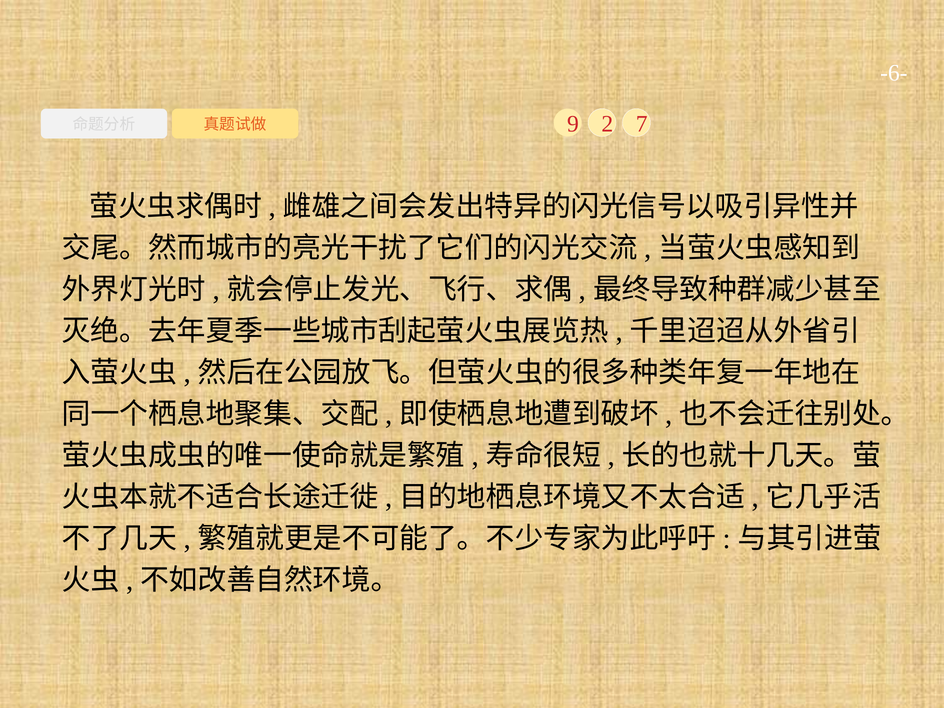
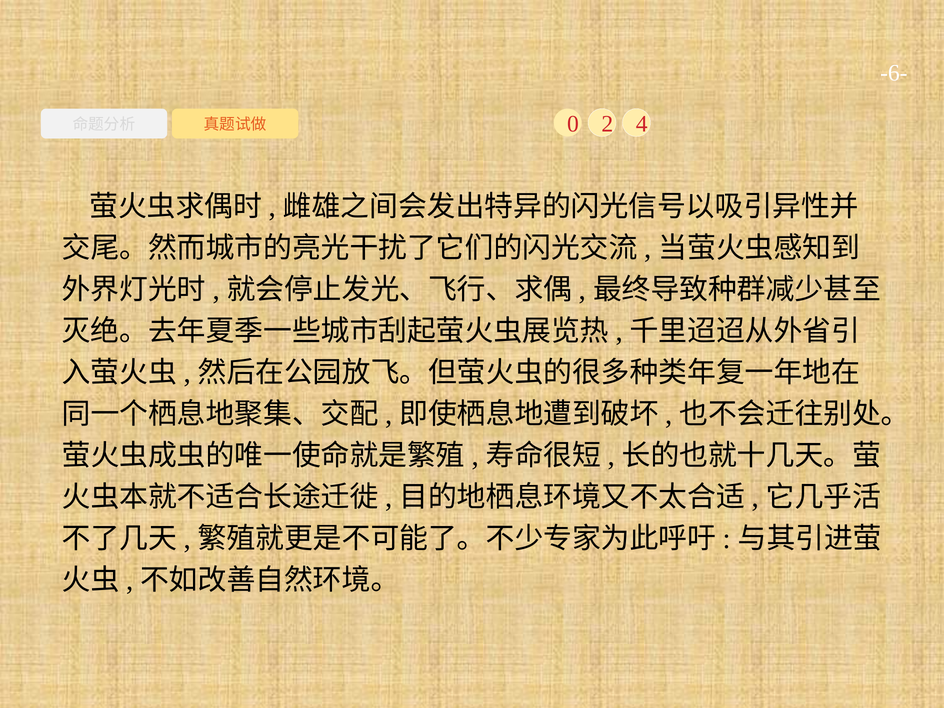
9: 9 -> 0 (573, 124)
7: 7 -> 4 (642, 124)
